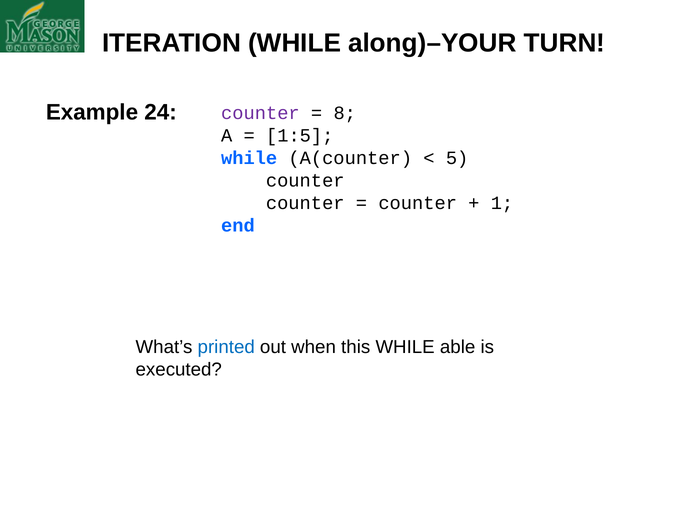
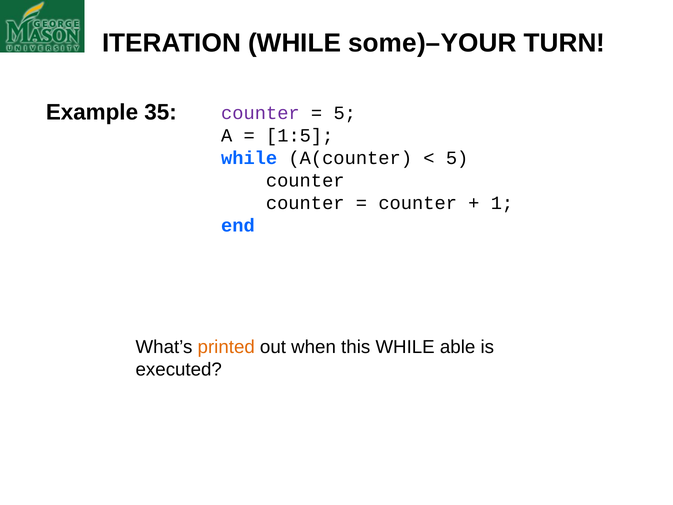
along)–YOUR: along)–YOUR -> some)–YOUR (432, 43)
24: 24 -> 35 (161, 112)
8: 8 -> 5 (345, 113)
printed colour: blue -> orange (226, 347)
